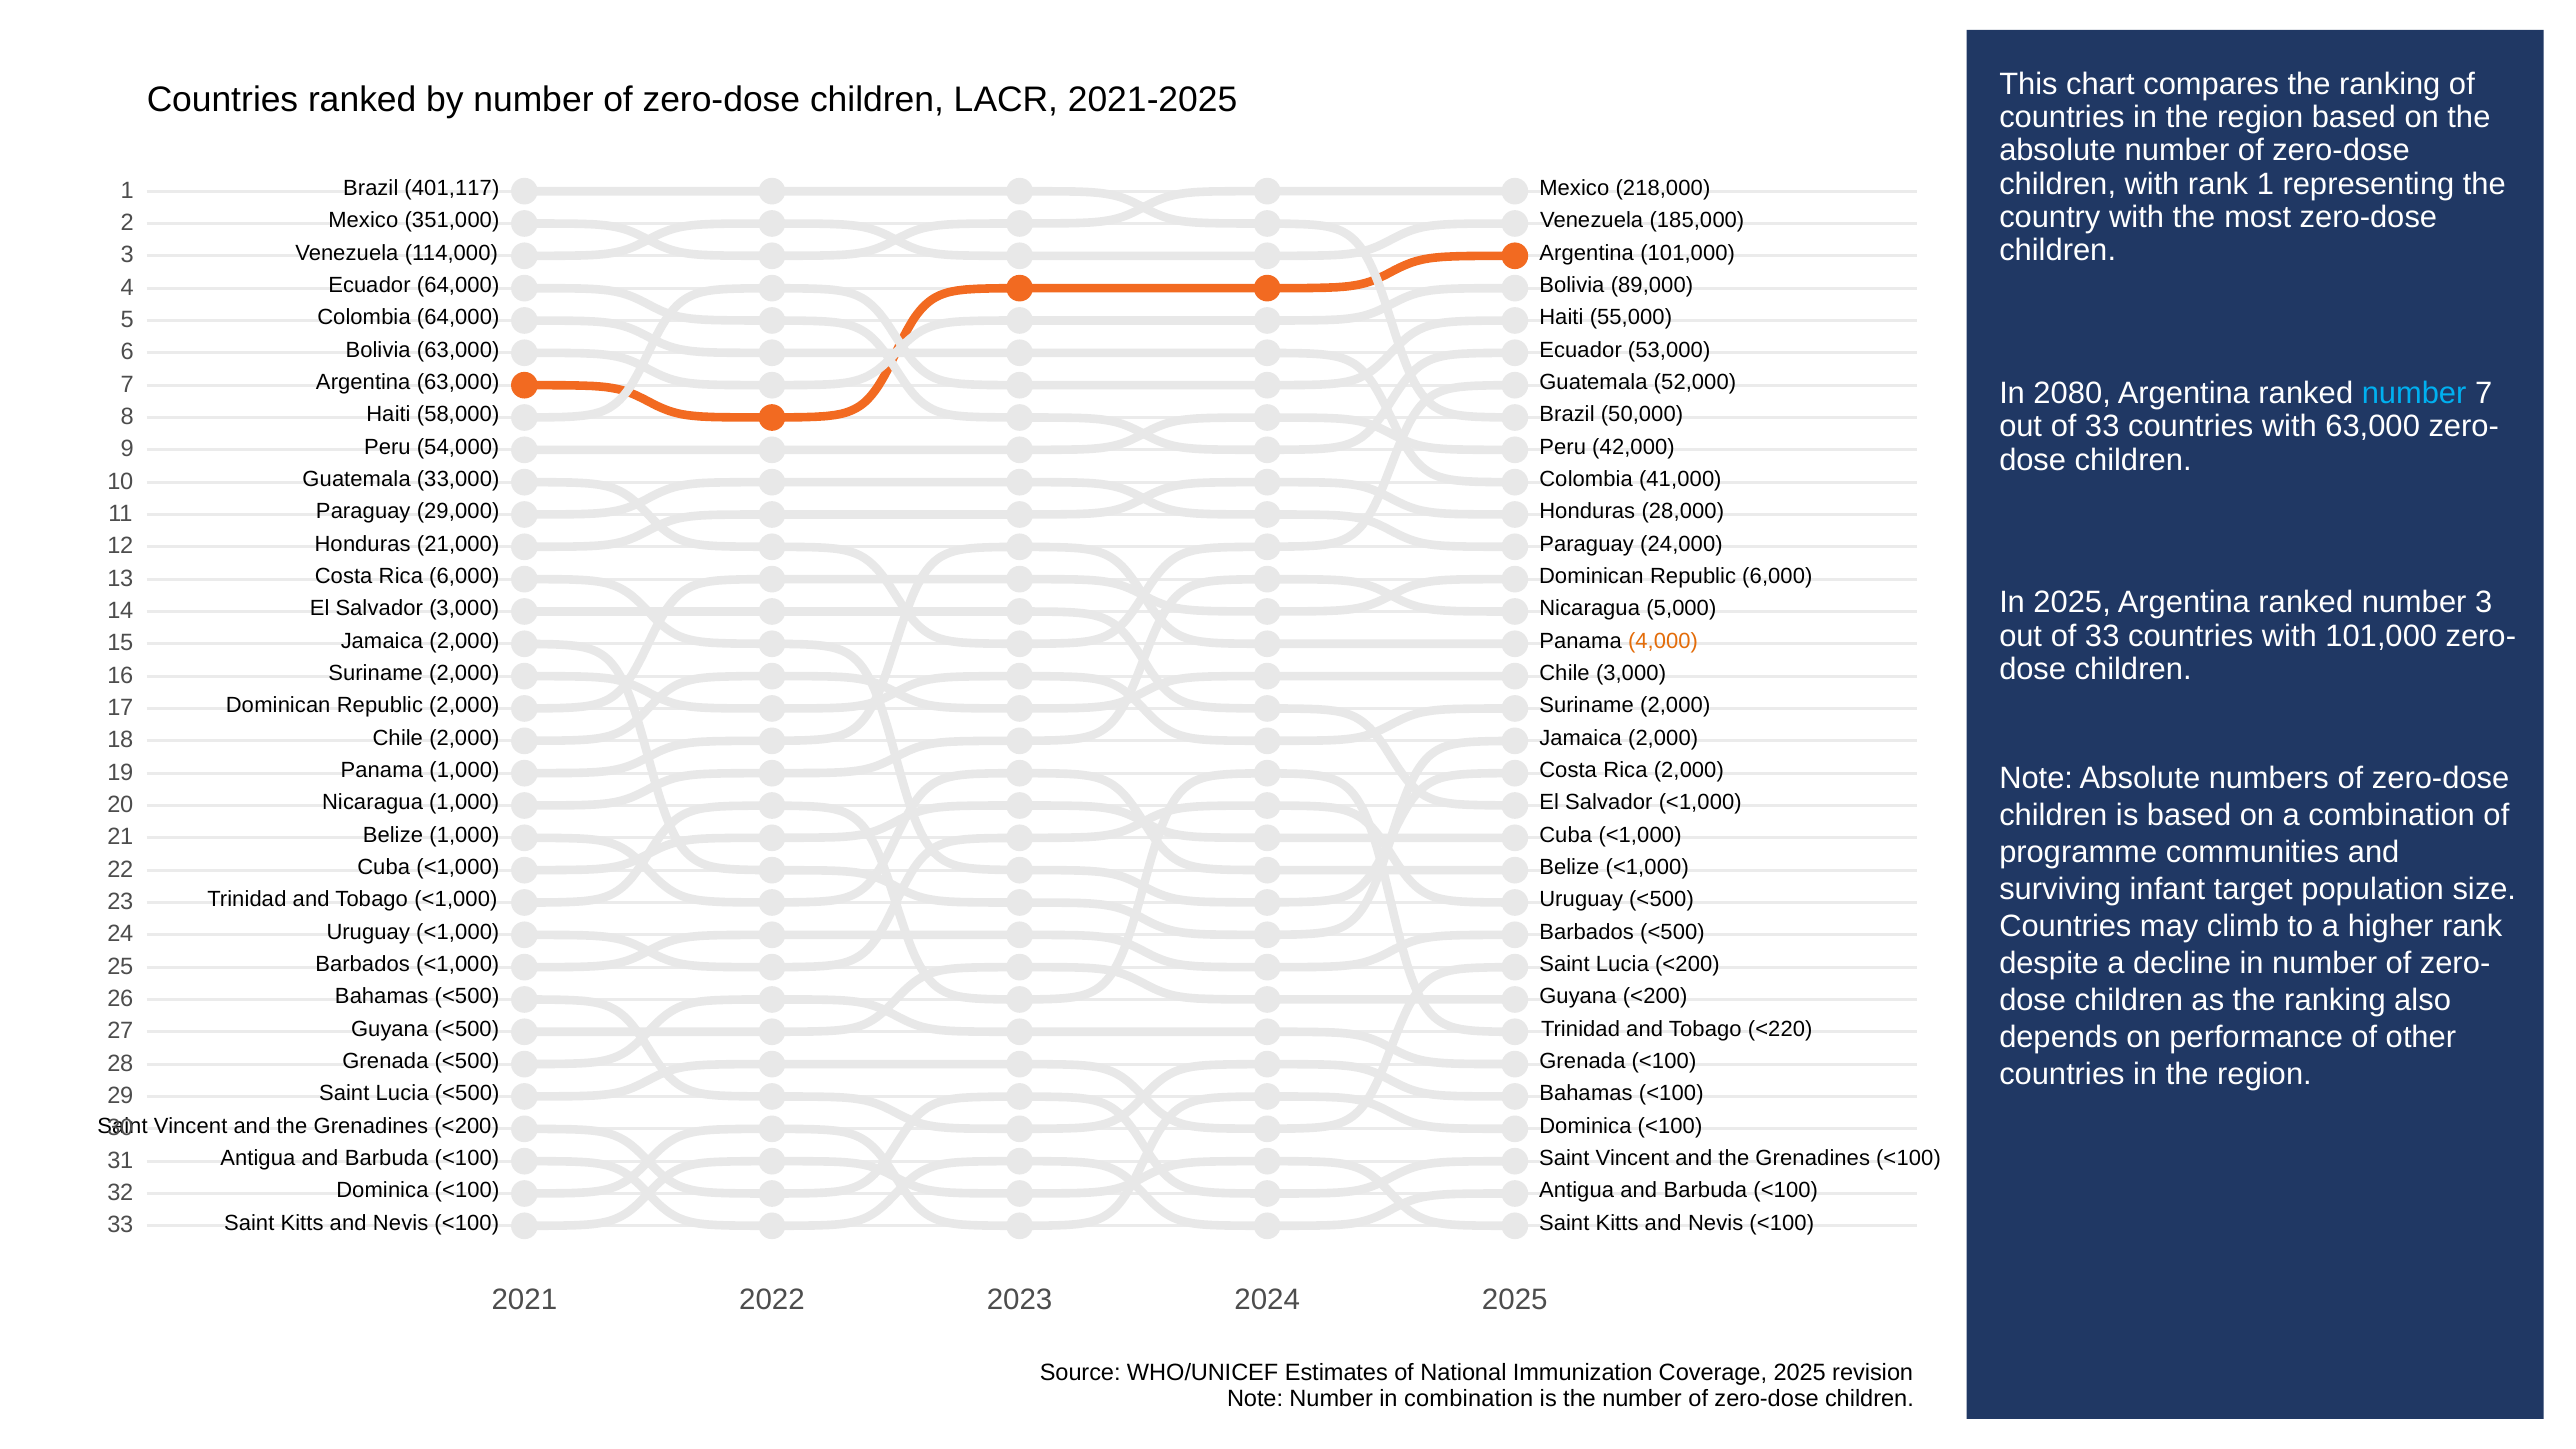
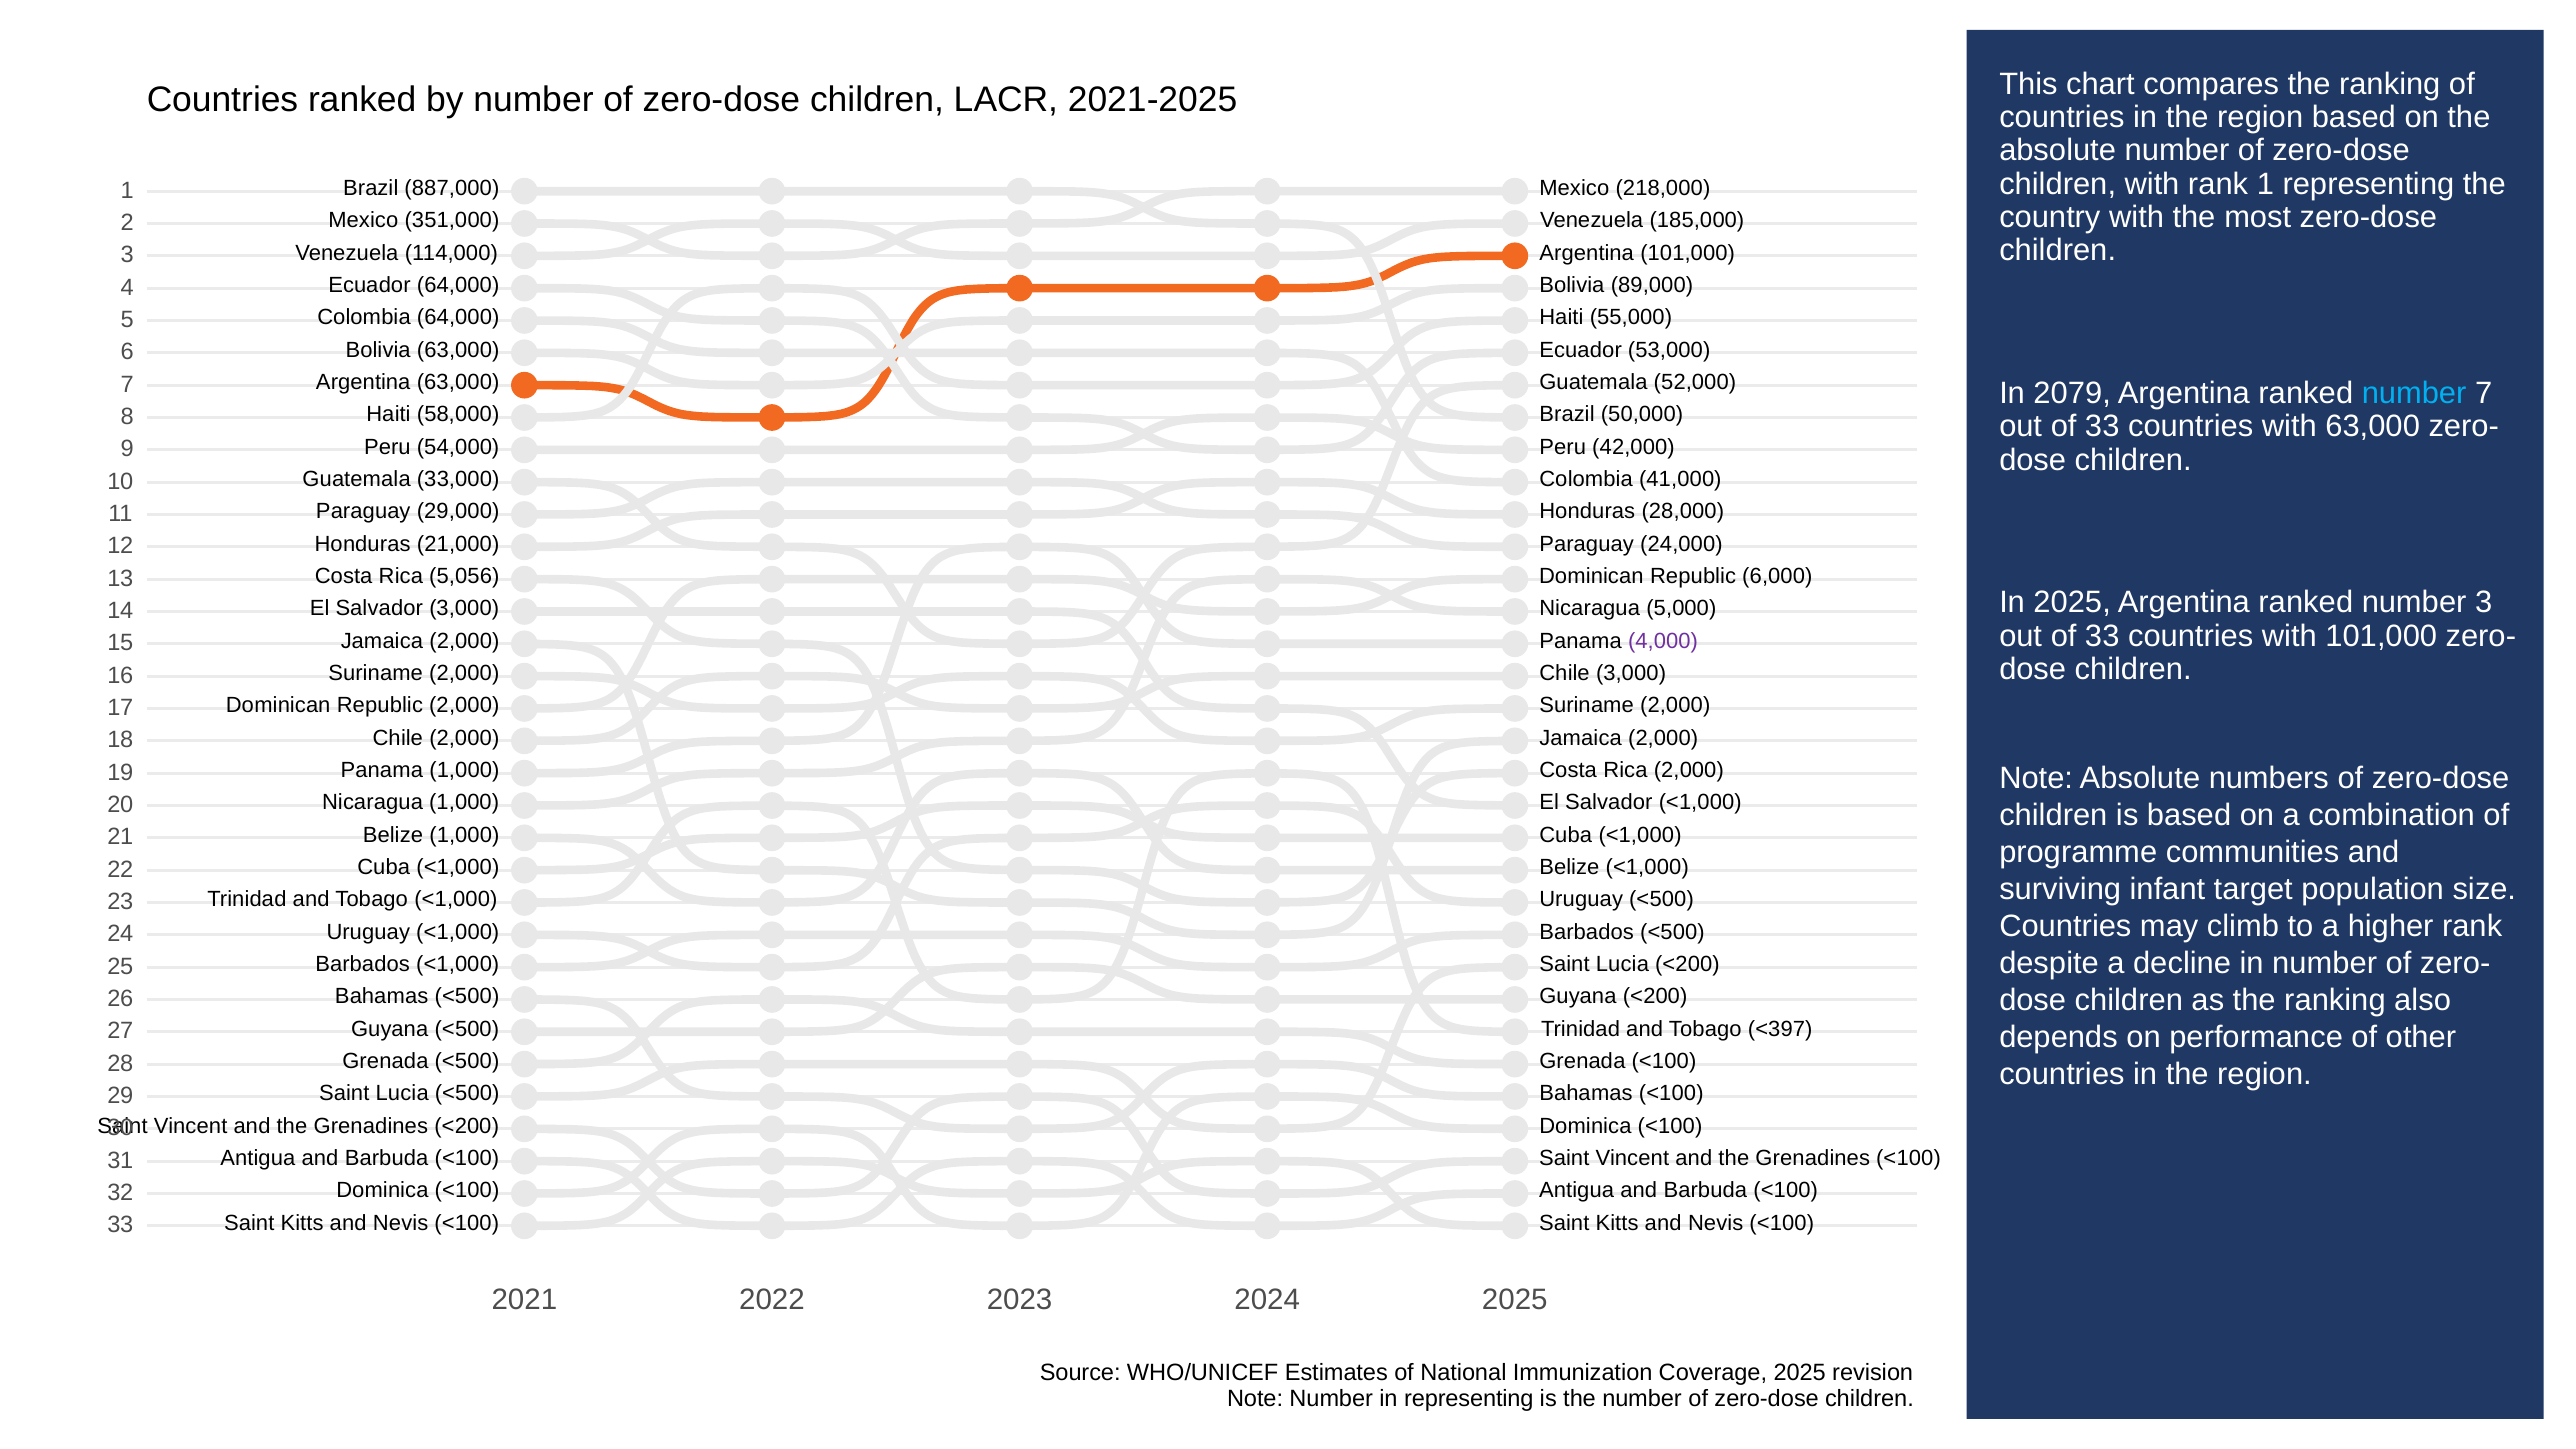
401,117: 401,117 -> 887,000 (452, 188)
2080: 2080 -> 2079 (2072, 393)
Rica 6,000: 6,000 -> 5,056 (464, 576)
4,000 colour: orange -> purple (1663, 641)
<220: <220 -> <397 (1780, 1029)
in combination: combination -> representing (1469, 1398)
